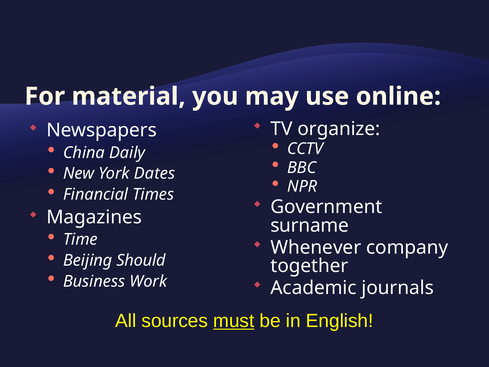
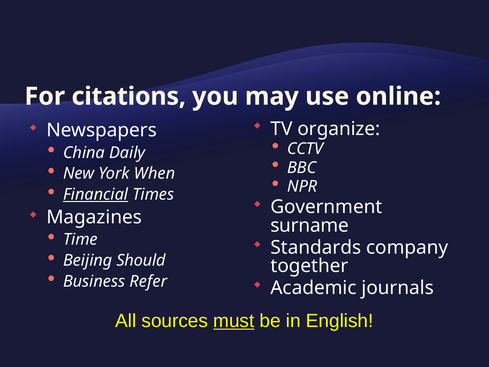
material: material -> citations (129, 96)
Dates: Dates -> When (155, 173)
Financial underline: none -> present (96, 194)
Whenever: Whenever -> Standards (316, 247)
Work: Work -> Refer (148, 281)
